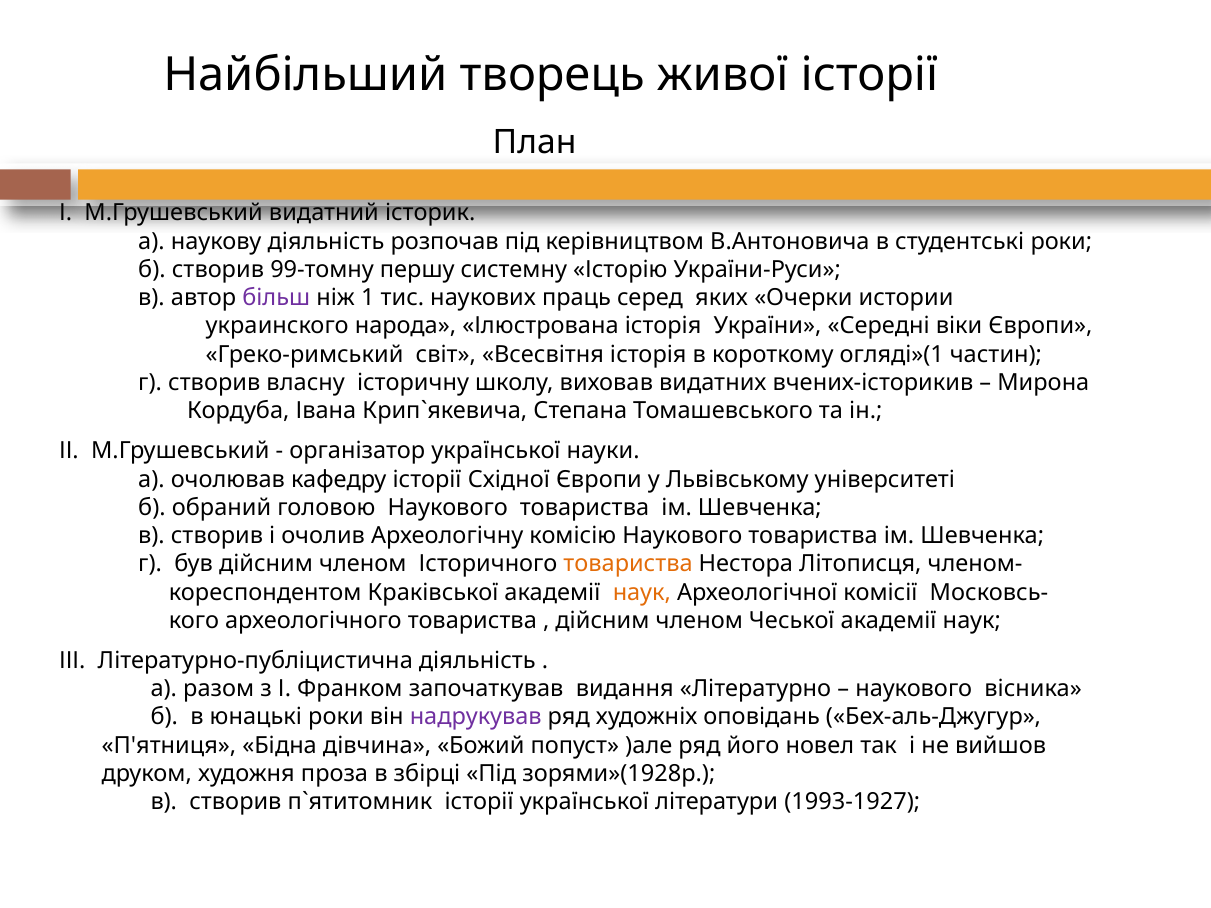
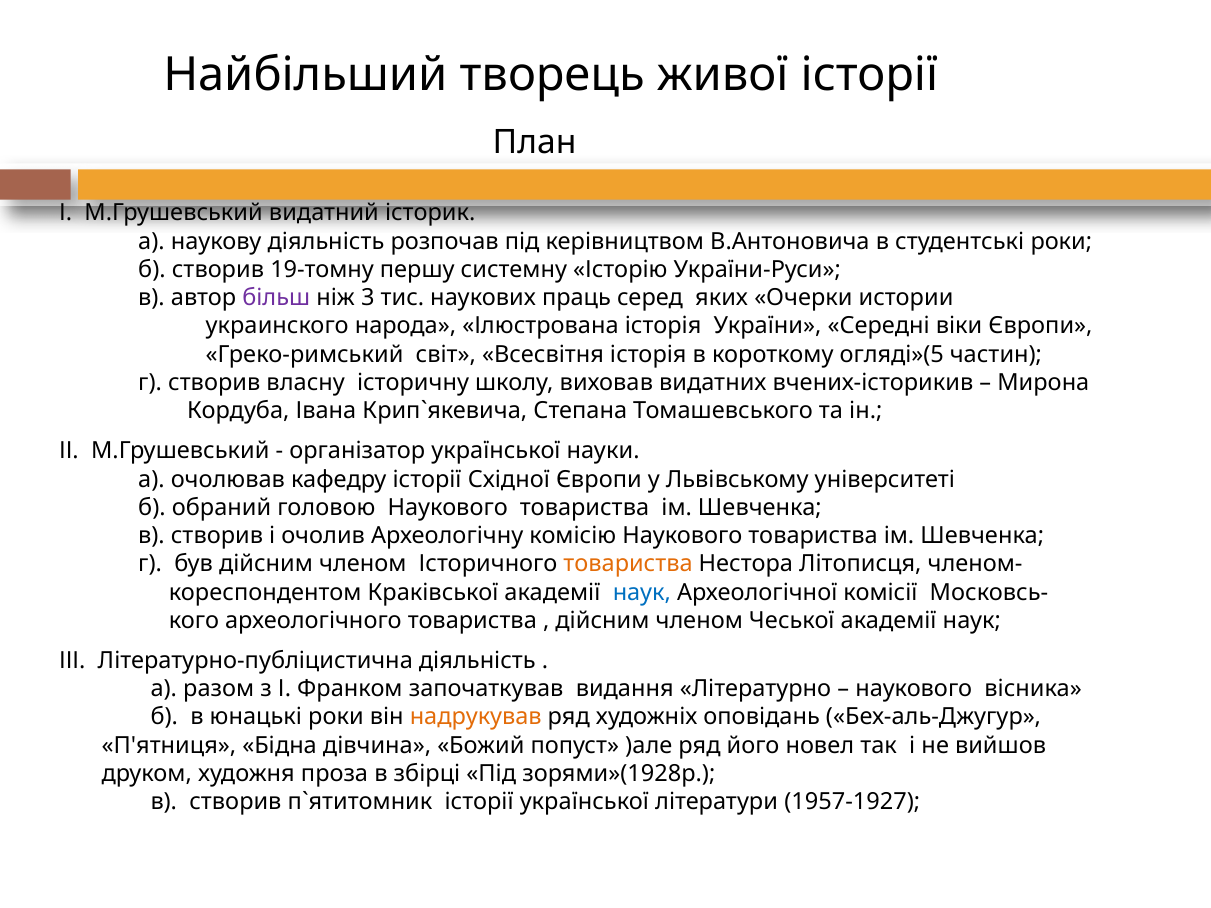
99-томну: 99-томну -> 19-томну (322, 270)
1: 1 -> 3 (368, 298)
огляді»(1: огляді»(1 -> огляді»(5 (892, 355)
наук colour: orange -> blue (642, 592)
надрукував colour: purple -> orange (476, 717)
1993-1927: 1993-1927 -> 1957-1927 (852, 802)
